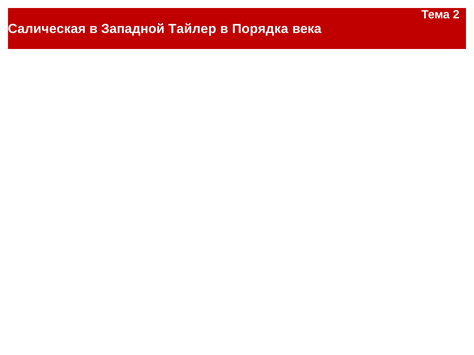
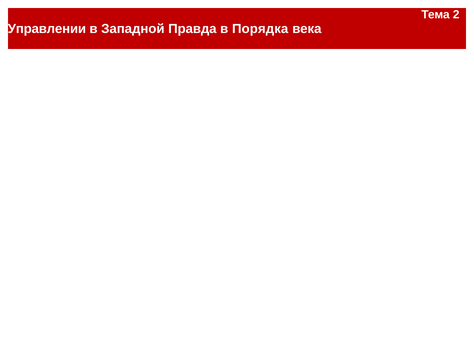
Салическая: Салическая -> Управлении (47, 29)
Тайлер: Тайлер -> Правда (192, 29)
